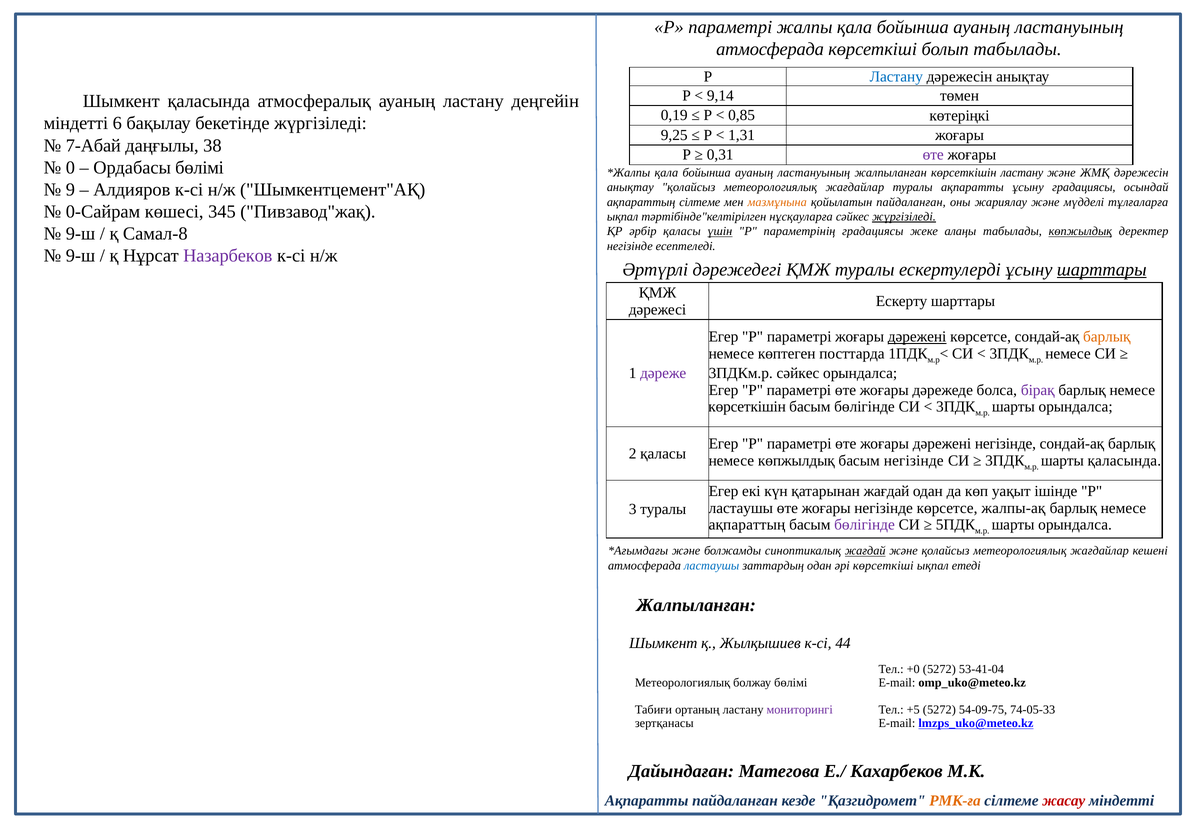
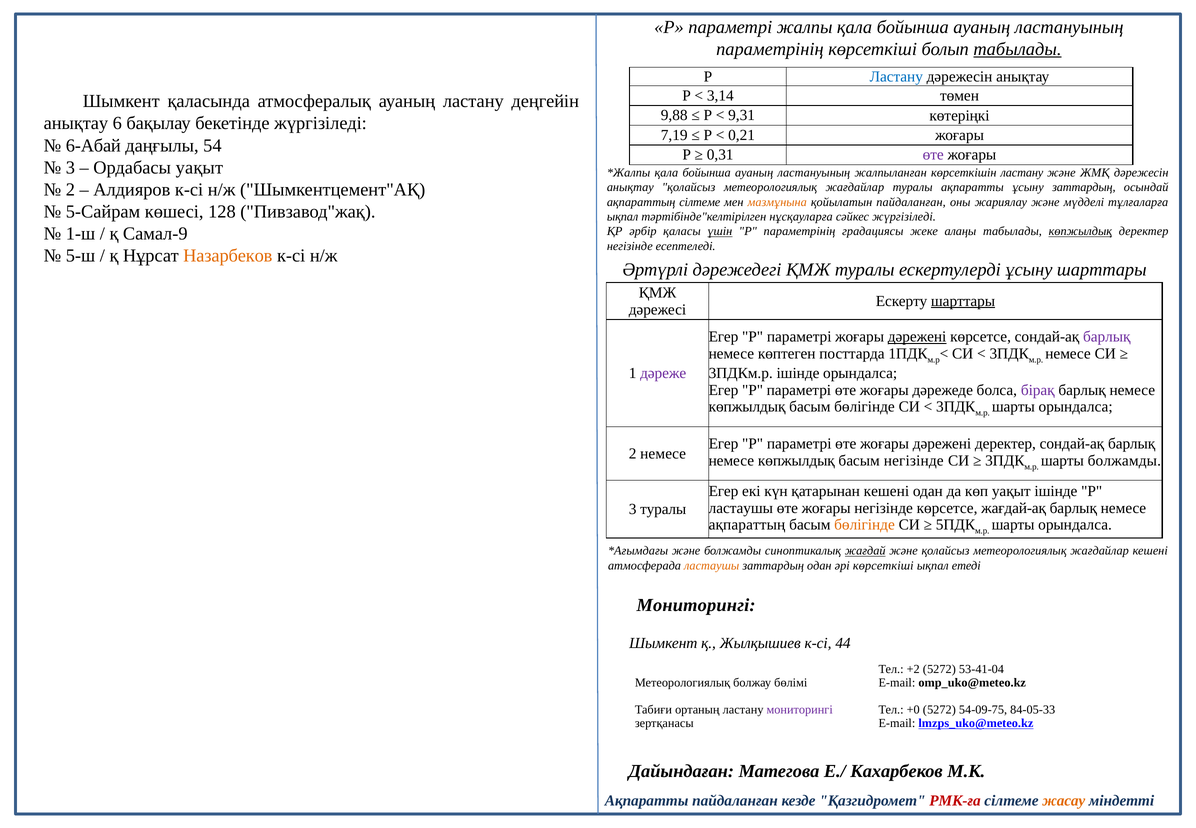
атмосферада: атмосферада -> параметрінің (770, 49)
табылады underline: none -> present (1017, 49)
9,14: 9,14 -> 3,14 (720, 96)
0,19: 0,19 -> 9,88 (674, 115)
0,85: 0,85 -> 9,31 (742, 115)
міндетті: міндетті -> анықтау (76, 123)
9,25: 9,25 -> 7,19 (674, 135)
1,31: 1,31 -> 0,21 (742, 135)
7-Абай: 7-Абай -> 6-Абай (93, 145)
38: 38 -> 54 (212, 145)
0: 0 -> 3 (70, 168)
Ордабасы бөлімі: бөлімі -> уақыт (199, 168)
9: 9 -> 2 (70, 190)
ұсыну градациясы: градациясы -> заттардың (1084, 187)
0-Сайрам: 0-Сайрам -> 5-Сайрам (103, 212)
345: 345 -> 128 (222, 212)
жүргізіледі underline: present -> none (904, 217)
9-ш: 9-ш -> 1-ш (81, 234)
Самал-8: Самал-8 -> Самал-9 (155, 234)
9-ш: 9-ш -> 5-ш (81, 256)
Назарбеков colour: purple -> orange (228, 256)
шарттары underline: present -> none (1102, 270)
шарттары underline: none -> present (963, 301)
барлық colour: orange -> purple (1107, 337)
3ПДКм.р сәйкес: сәйкес -> ішінде (798, 373)
көрсеткішін: көрсеткішін -> көпжылдық (747, 407)
дәрежені негізінде: негізінде -> деректер (1005, 444)
2 қаласы: қаласы -> немесе (663, 453)
шарты қаласында: қаласында -> болжамды (1124, 461)
қатарынан жағдай: жағдай -> кешені (886, 491)
жалпы-ақ: жалпы-ақ -> жағдай-ақ (1014, 508)
бөлігінде colour: purple -> orange (865, 525)
ластаушы colour: blue -> orange (712, 566)
Жалпыланған: Жалпыланған -> Мониторингі (696, 605)
+0: +0 -> +2 (913, 669)
+5: +5 -> +0 (913, 710)
74-05-33: 74-05-33 -> 84-05-33 (1033, 710)
РМК-ға colour: orange -> red (955, 801)
жасау colour: red -> orange (1064, 801)
